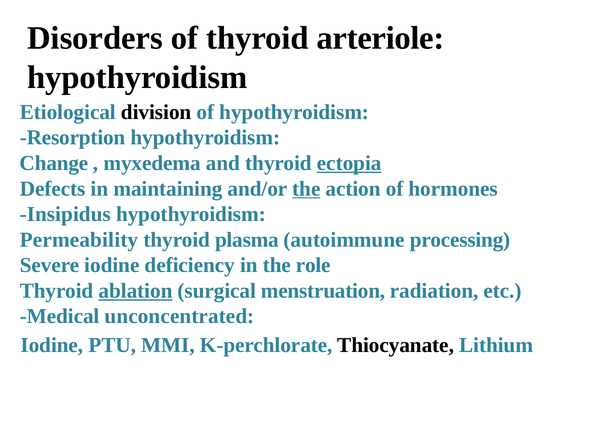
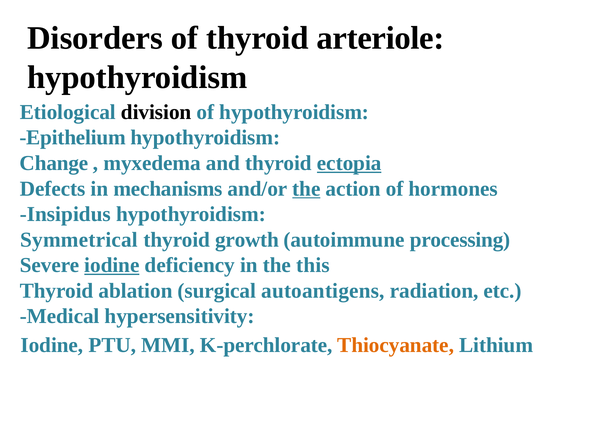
Resorption: Resorption -> Epithelium (73, 138)
maintaining: maintaining -> mechanisms (168, 189)
Permeability: Permeability -> Symmetrical (79, 240)
plasma: plasma -> growth (247, 240)
iodine underline: none -> present (112, 265)
role: role -> this (313, 265)
ablation underline: present -> none (136, 291)
menstruation: menstruation -> autoantigens (323, 291)
unconcentrated: unconcentrated -> hypersensitivity (180, 316)
Thiocyanate colour: black -> orange (396, 345)
